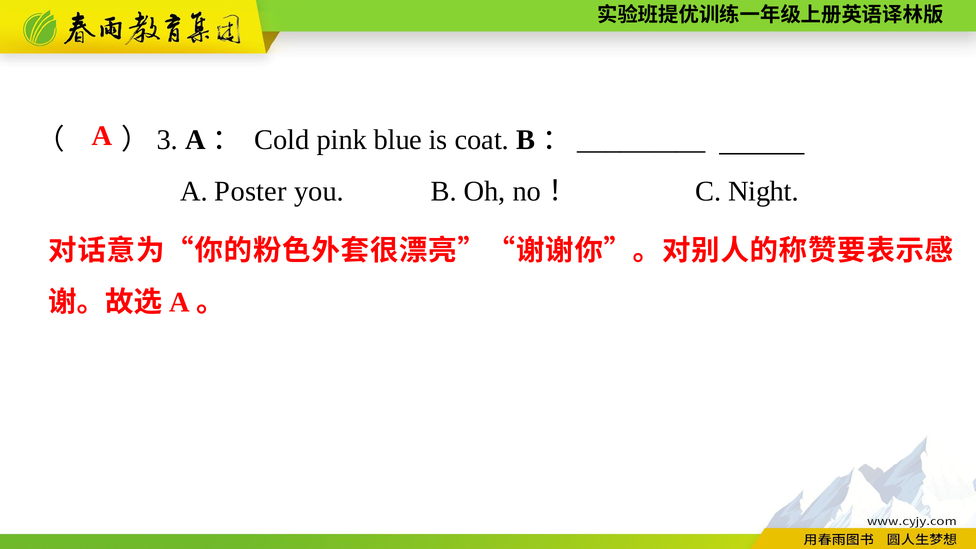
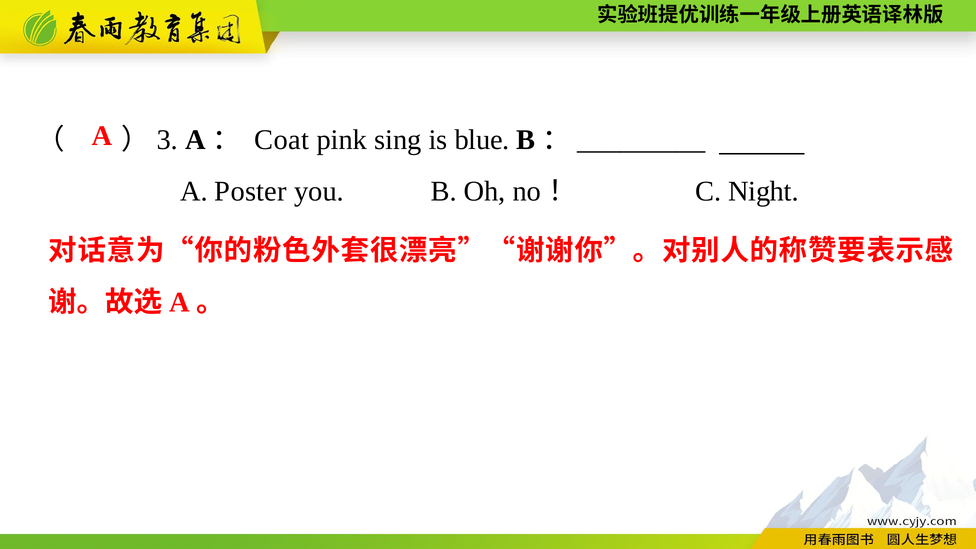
Cold: Cold -> Coat (282, 140)
blue: blue -> sing (398, 140)
coat: coat -> blue (482, 140)
